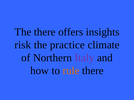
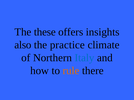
The there: there -> these (45, 32)
risk: risk -> also (23, 45)
Italy colour: purple -> blue (84, 58)
